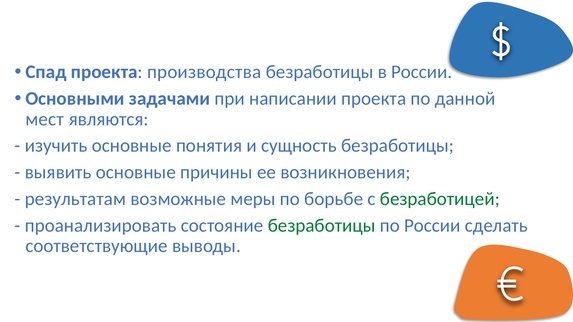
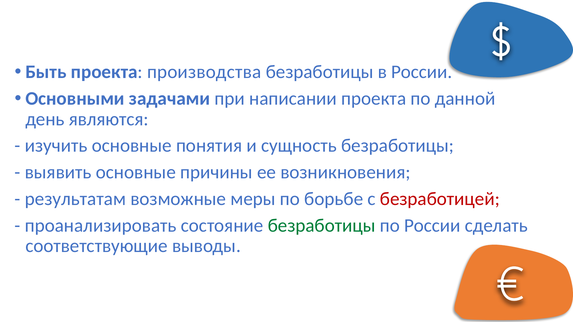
Спад: Спад -> Быть (46, 72)
мест: мест -> день (45, 119)
безработицей colour: green -> red (440, 199)
